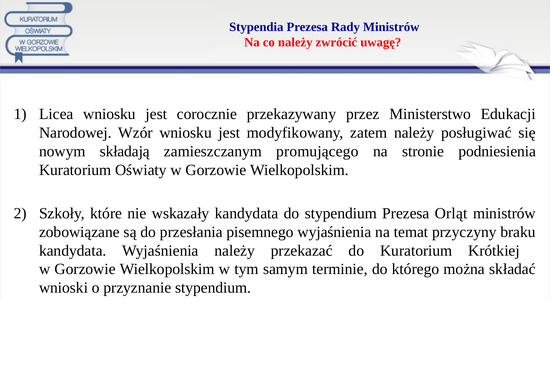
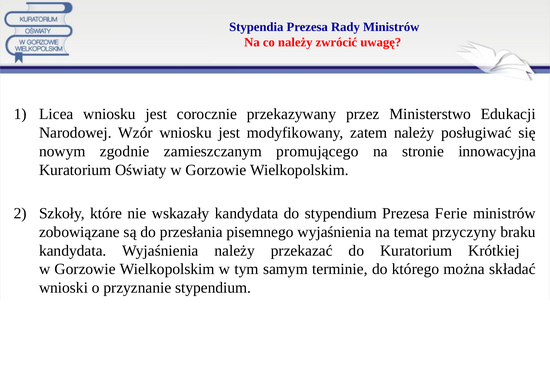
składają: składają -> zgodnie (125, 151)
podniesienia: podniesienia -> innowacyjna (497, 151)
Orląt: Orląt -> Ferie (451, 213)
